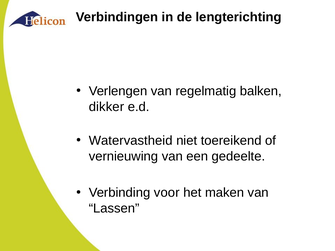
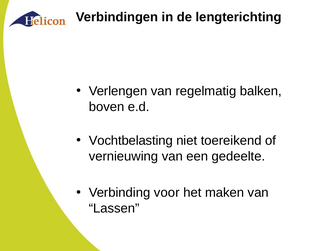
dikker: dikker -> boven (107, 107)
Watervastheid: Watervastheid -> Vochtbelasting (131, 141)
